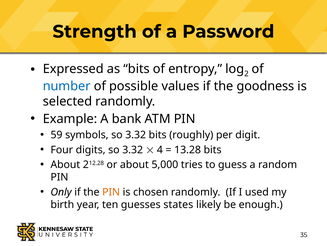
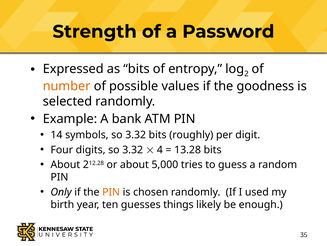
number colour: blue -> orange (67, 86)
59: 59 -> 14 (56, 135)
states: states -> things (178, 204)
